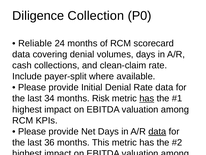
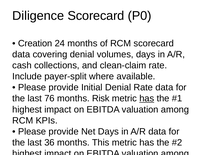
Diligence Collection: Collection -> Scorecard (96, 16)
Reliable: Reliable -> Creation (35, 43)
34: 34 -> 76 (49, 98)
data underline: present -> none (157, 131)
